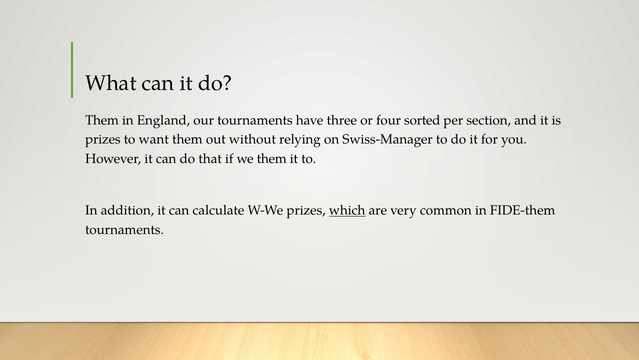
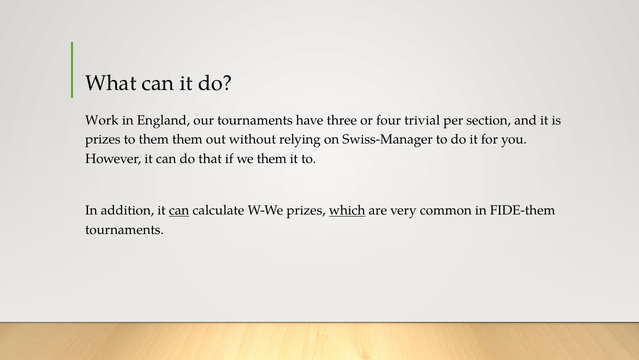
Them: Them -> Work (102, 120)
sorted: sorted -> trivial (422, 120)
to want: want -> them (154, 139)
can underline: none -> present (179, 210)
